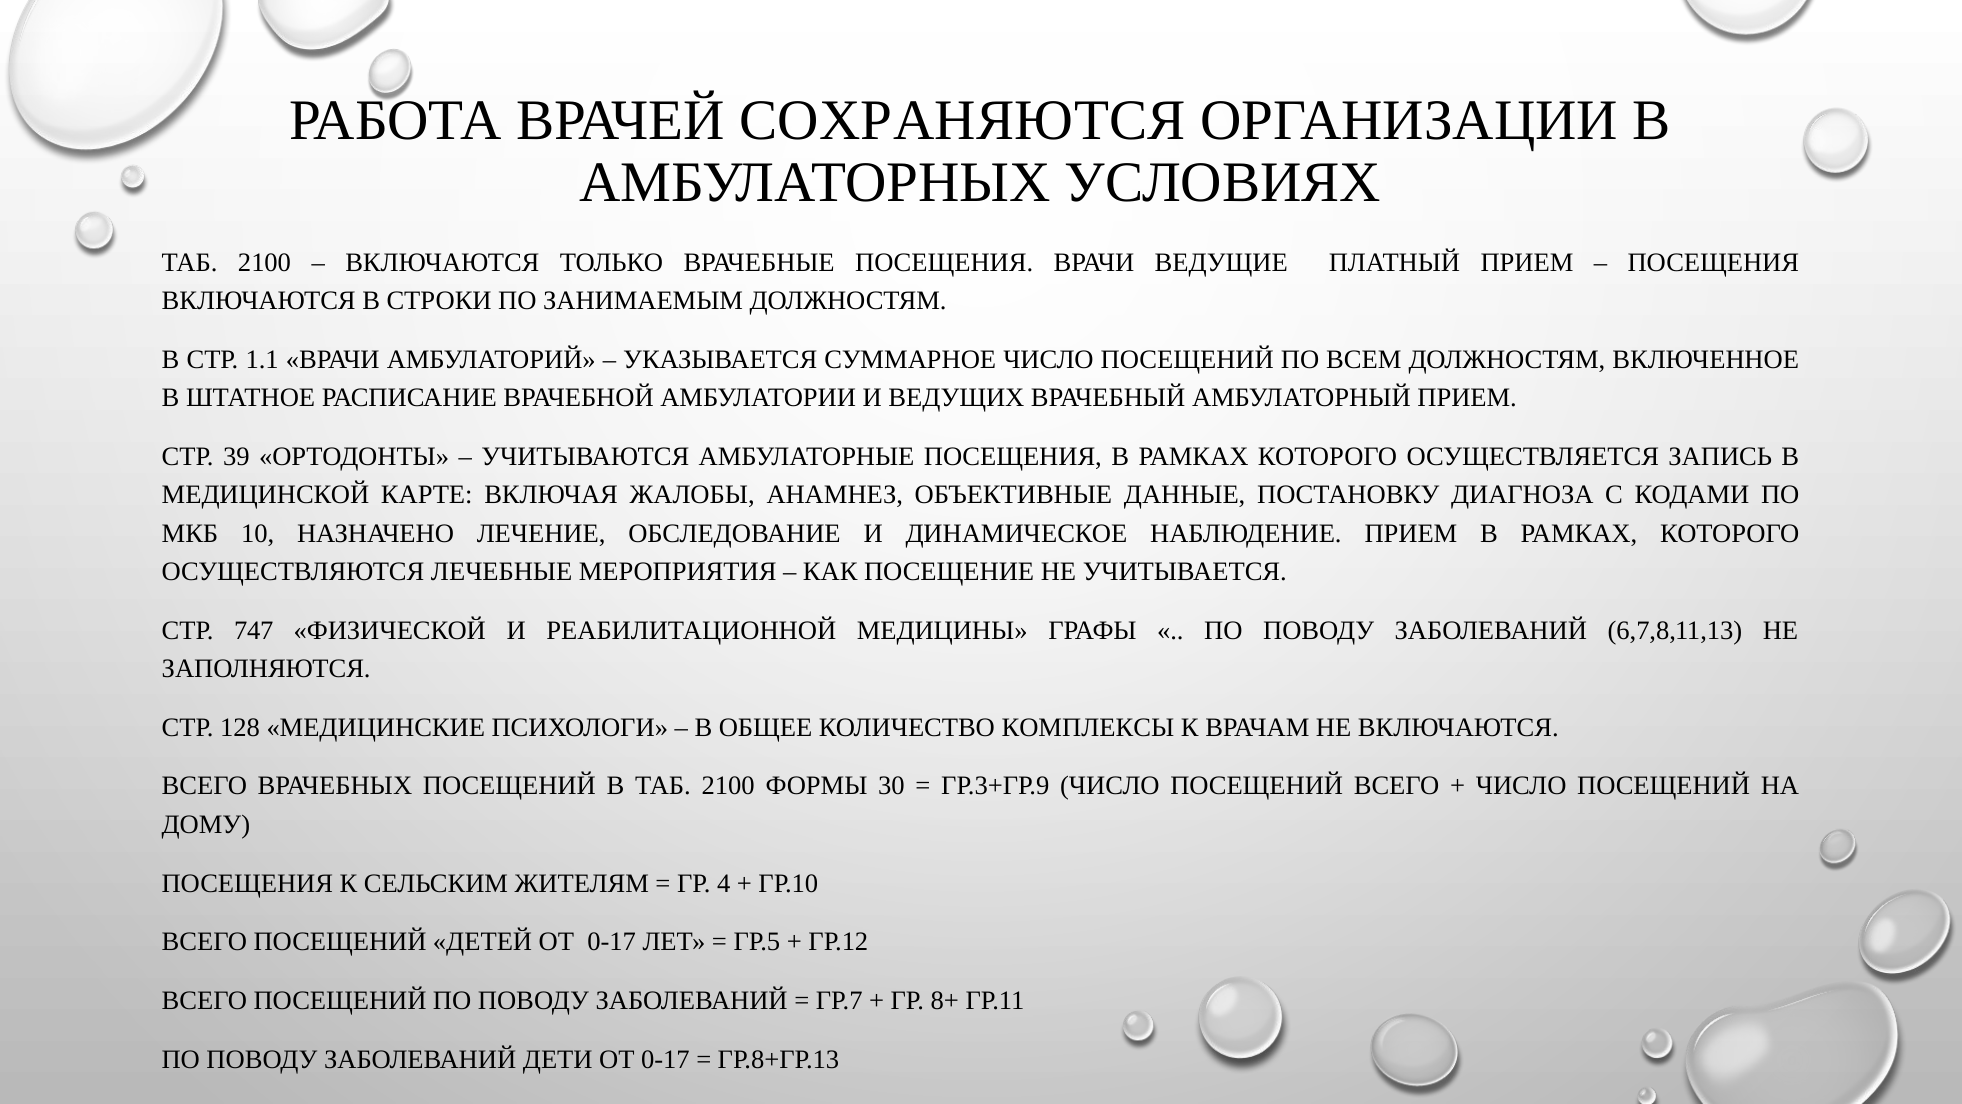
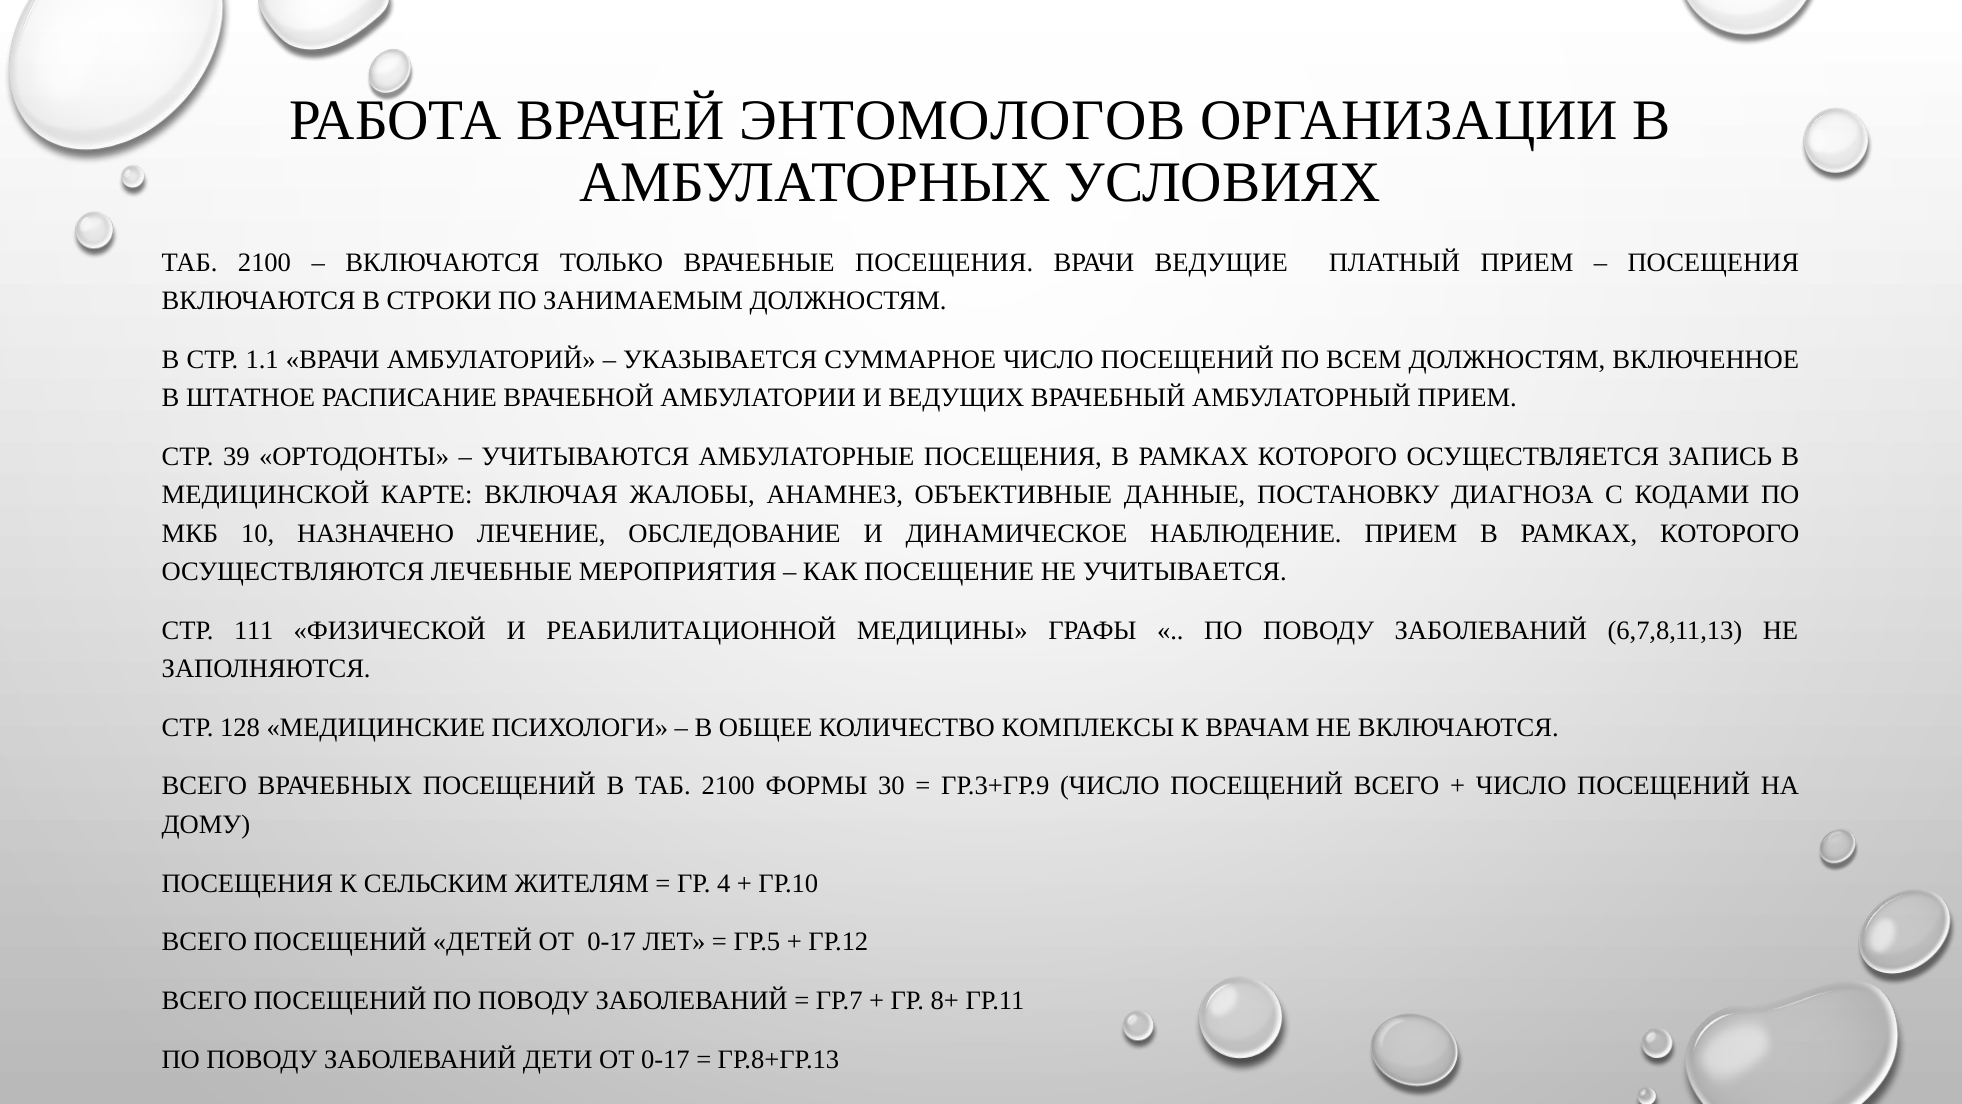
СОХРАНЯЮТСЯ: СОХРАНЯЮТСЯ -> ЭНТОМОЛОГОВ (962, 121)
747: 747 -> 111 (254, 630)
